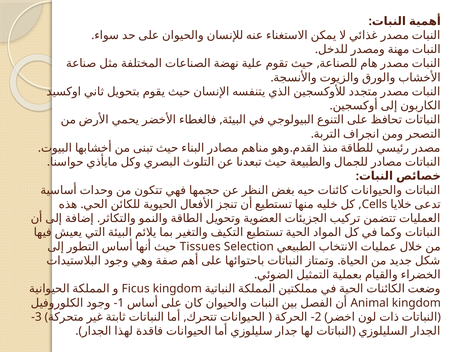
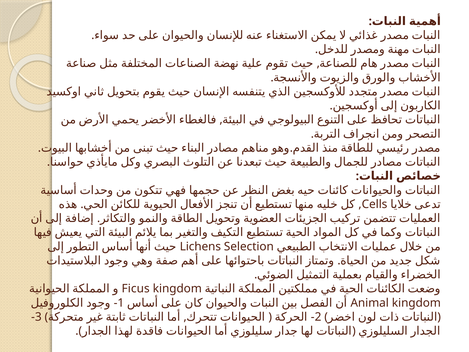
Tissues: Tissues -> Lichens (200, 246)
